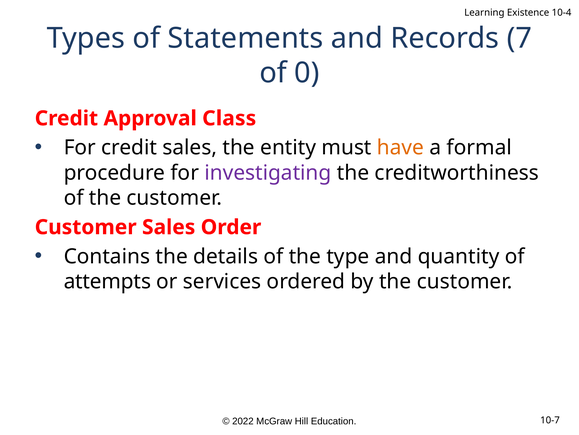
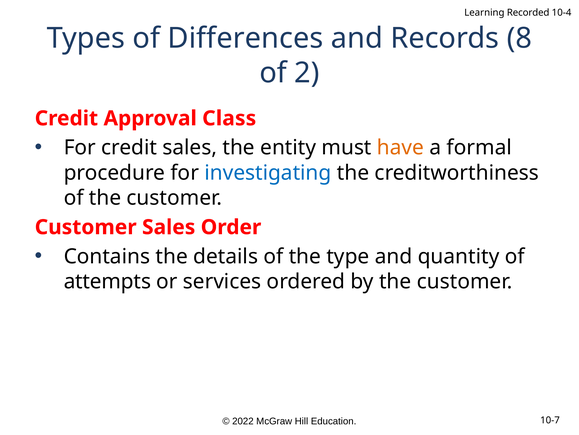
Existence: Existence -> Recorded (528, 13)
Statements: Statements -> Differences (245, 38)
7: 7 -> 8 (519, 38)
0: 0 -> 2 (307, 73)
investigating colour: purple -> blue (268, 173)
